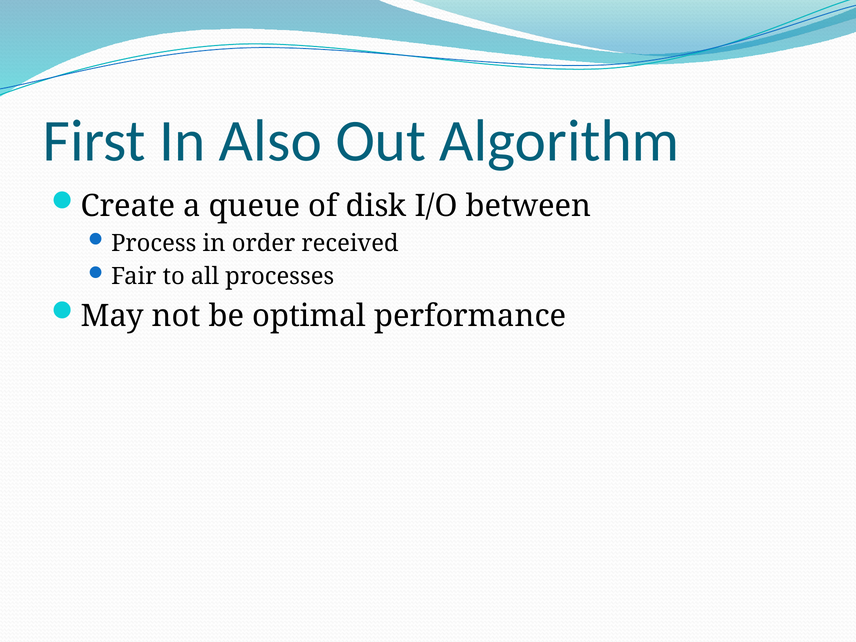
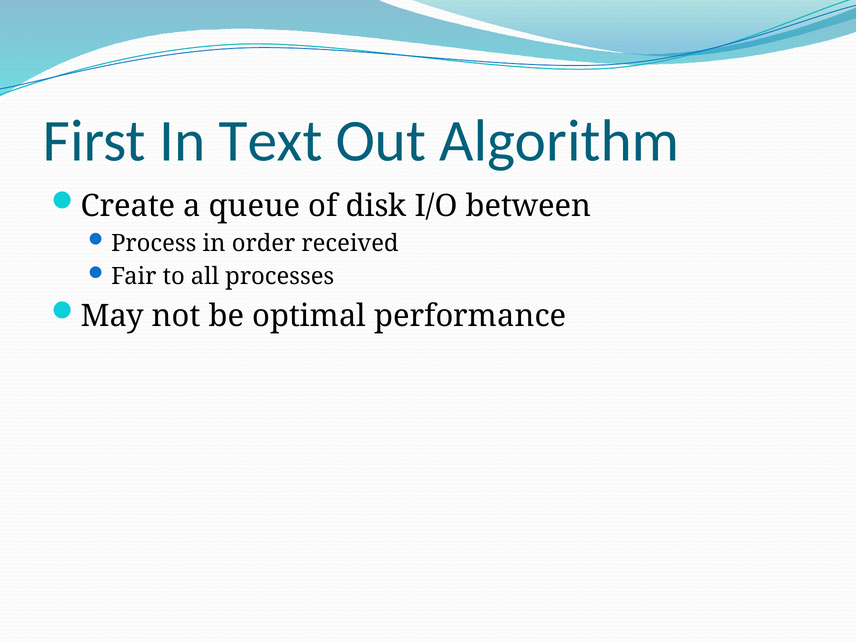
Also: Also -> Text (271, 141)
